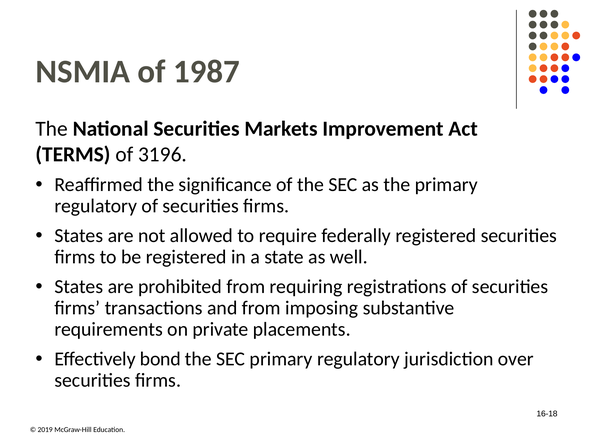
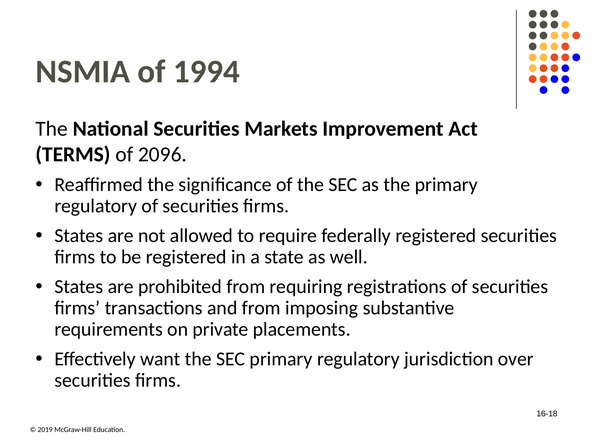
87: 87 -> 94 (223, 71)
31: 31 -> 20 (149, 154)
bond: bond -> want (160, 359)
